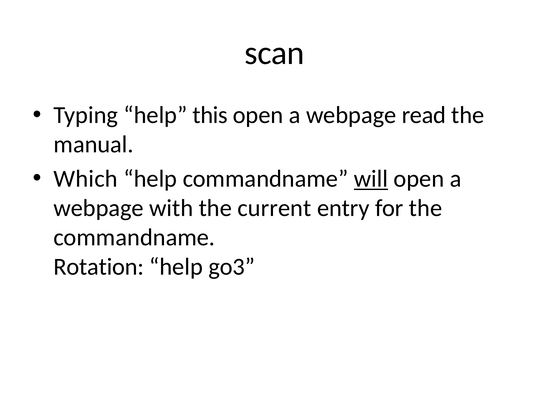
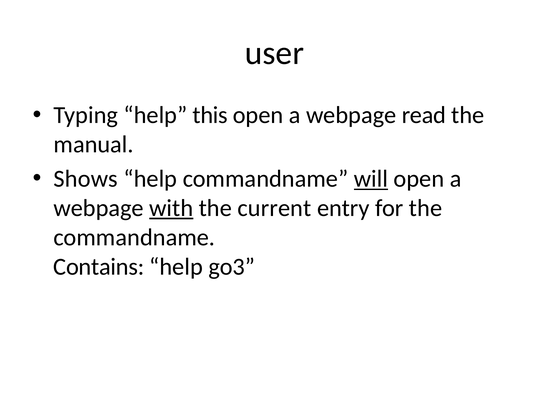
scan: scan -> user (274, 53)
Which: Which -> Shows (86, 179)
with underline: none -> present (171, 208)
Rotation: Rotation -> Contains (99, 266)
